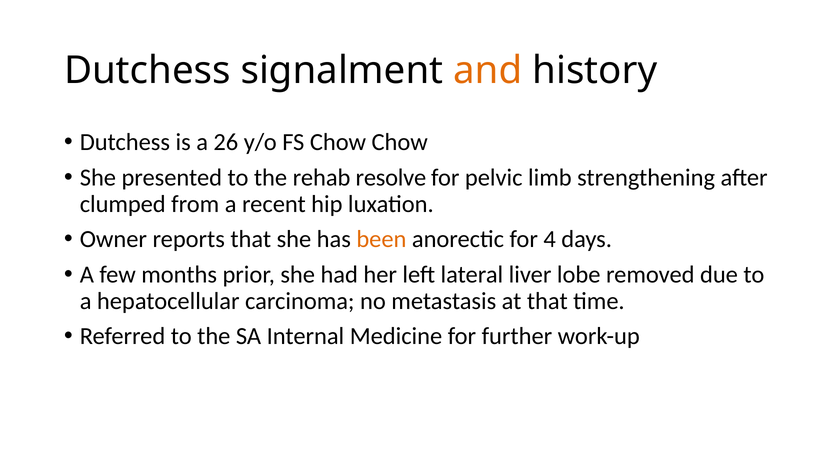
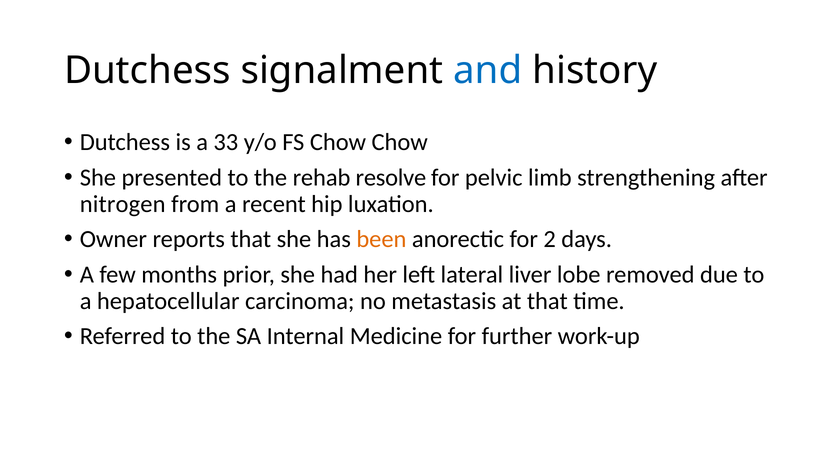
and colour: orange -> blue (488, 71)
26: 26 -> 33 (226, 142)
clumped: clumped -> nitrogen (123, 204)
4: 4 -> 2 (550, 239)
